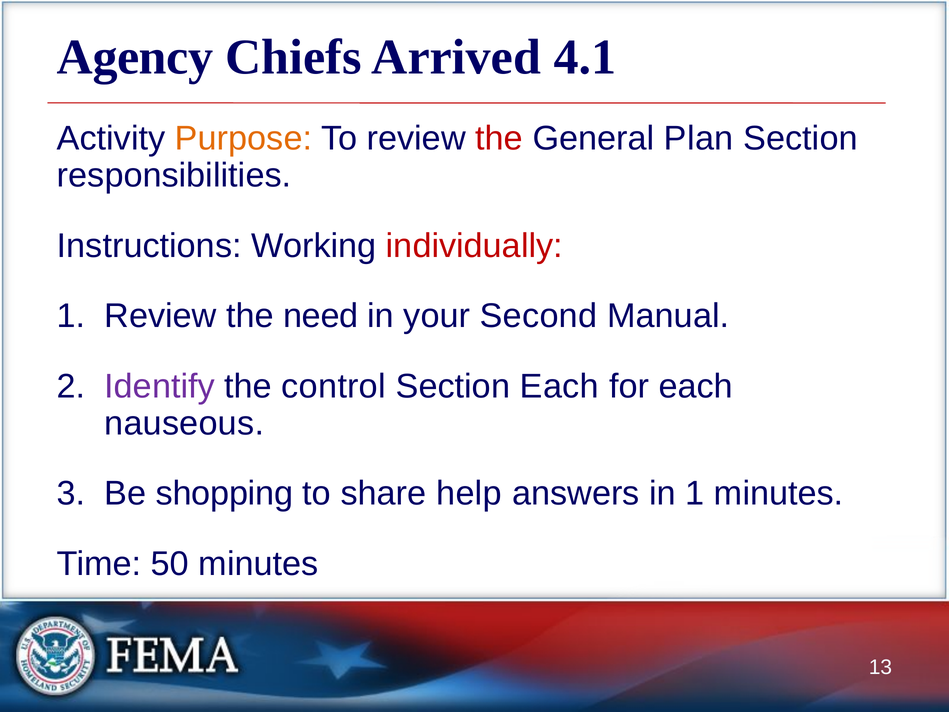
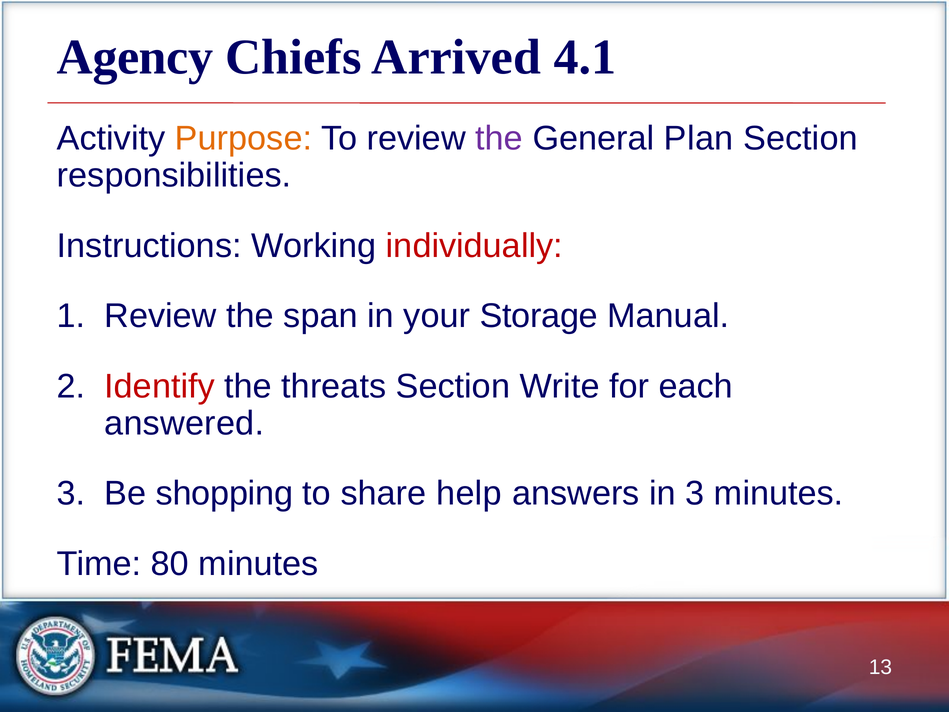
the colour: red -> purple (499, 139)
need: need -> span (321, 316)
Second: Second -> Storage (539, 316)
Identify colour: purple -> red (160, 386)
control: control -> threats (334, 386)
Section Each: Each -> Write (560, 386)
nauseous: nauseous -> answered (184, 423)
in 1: 1 -> 3 (695, 493)
50: 50 -> 80 (170, 564)
